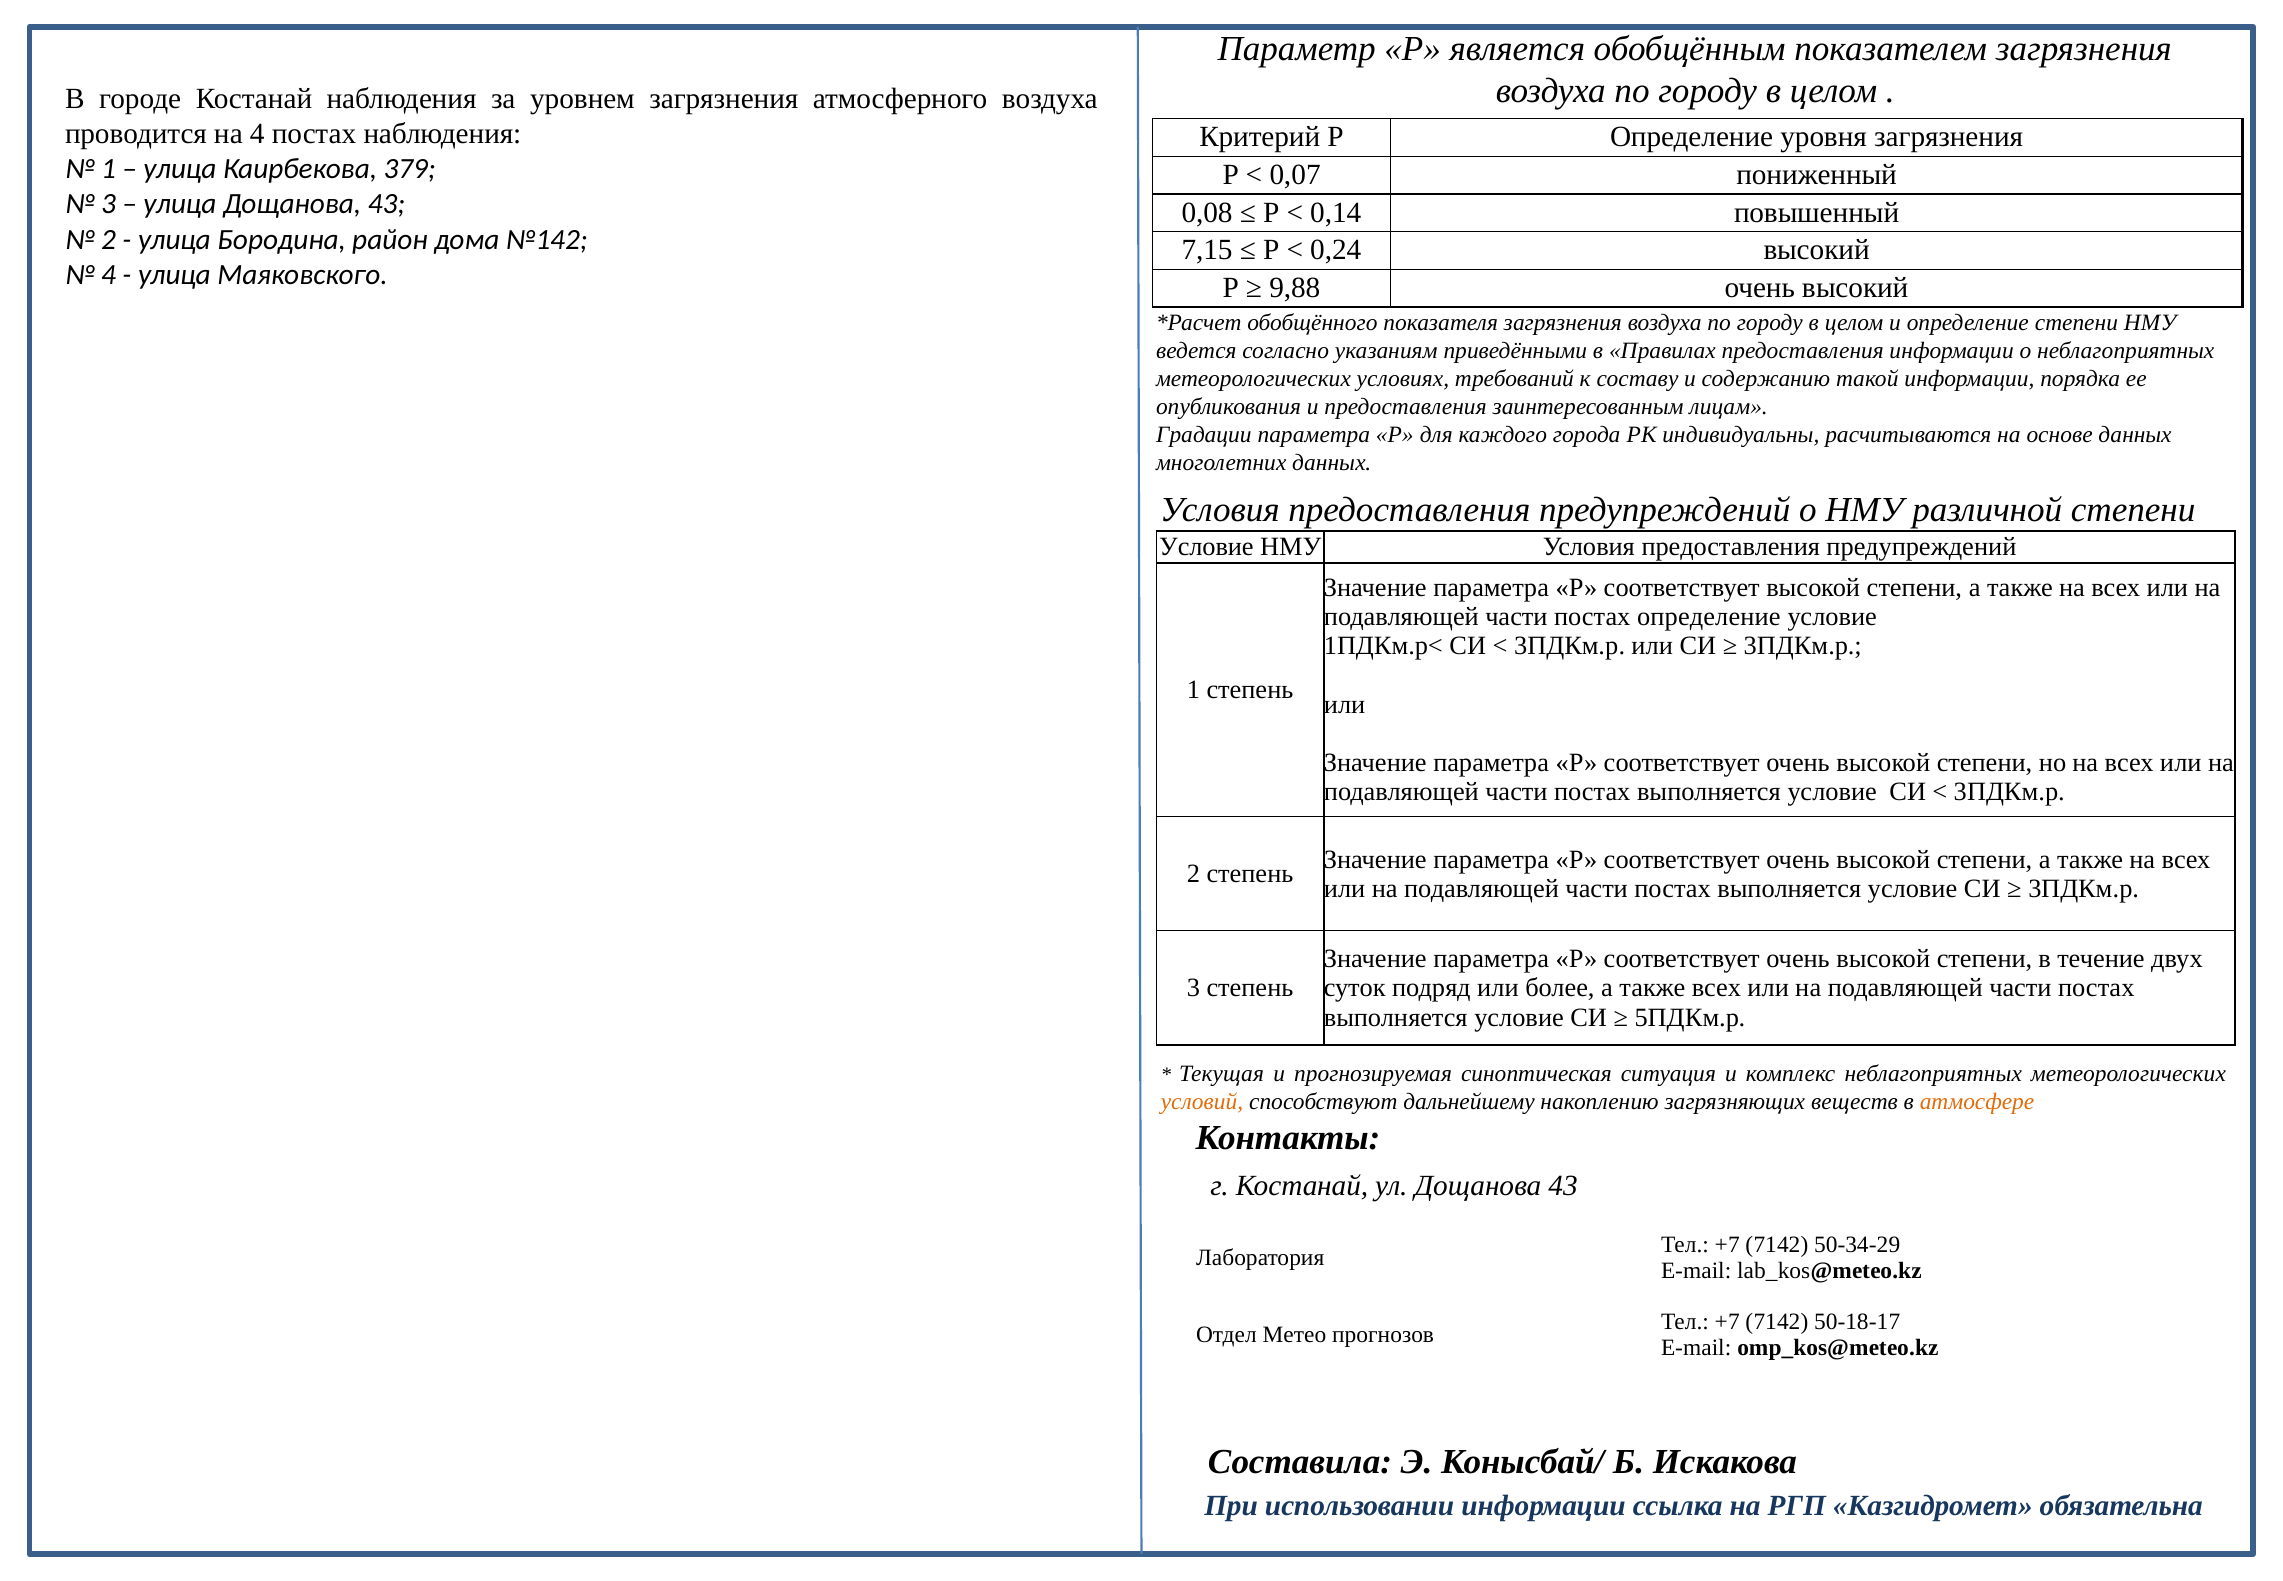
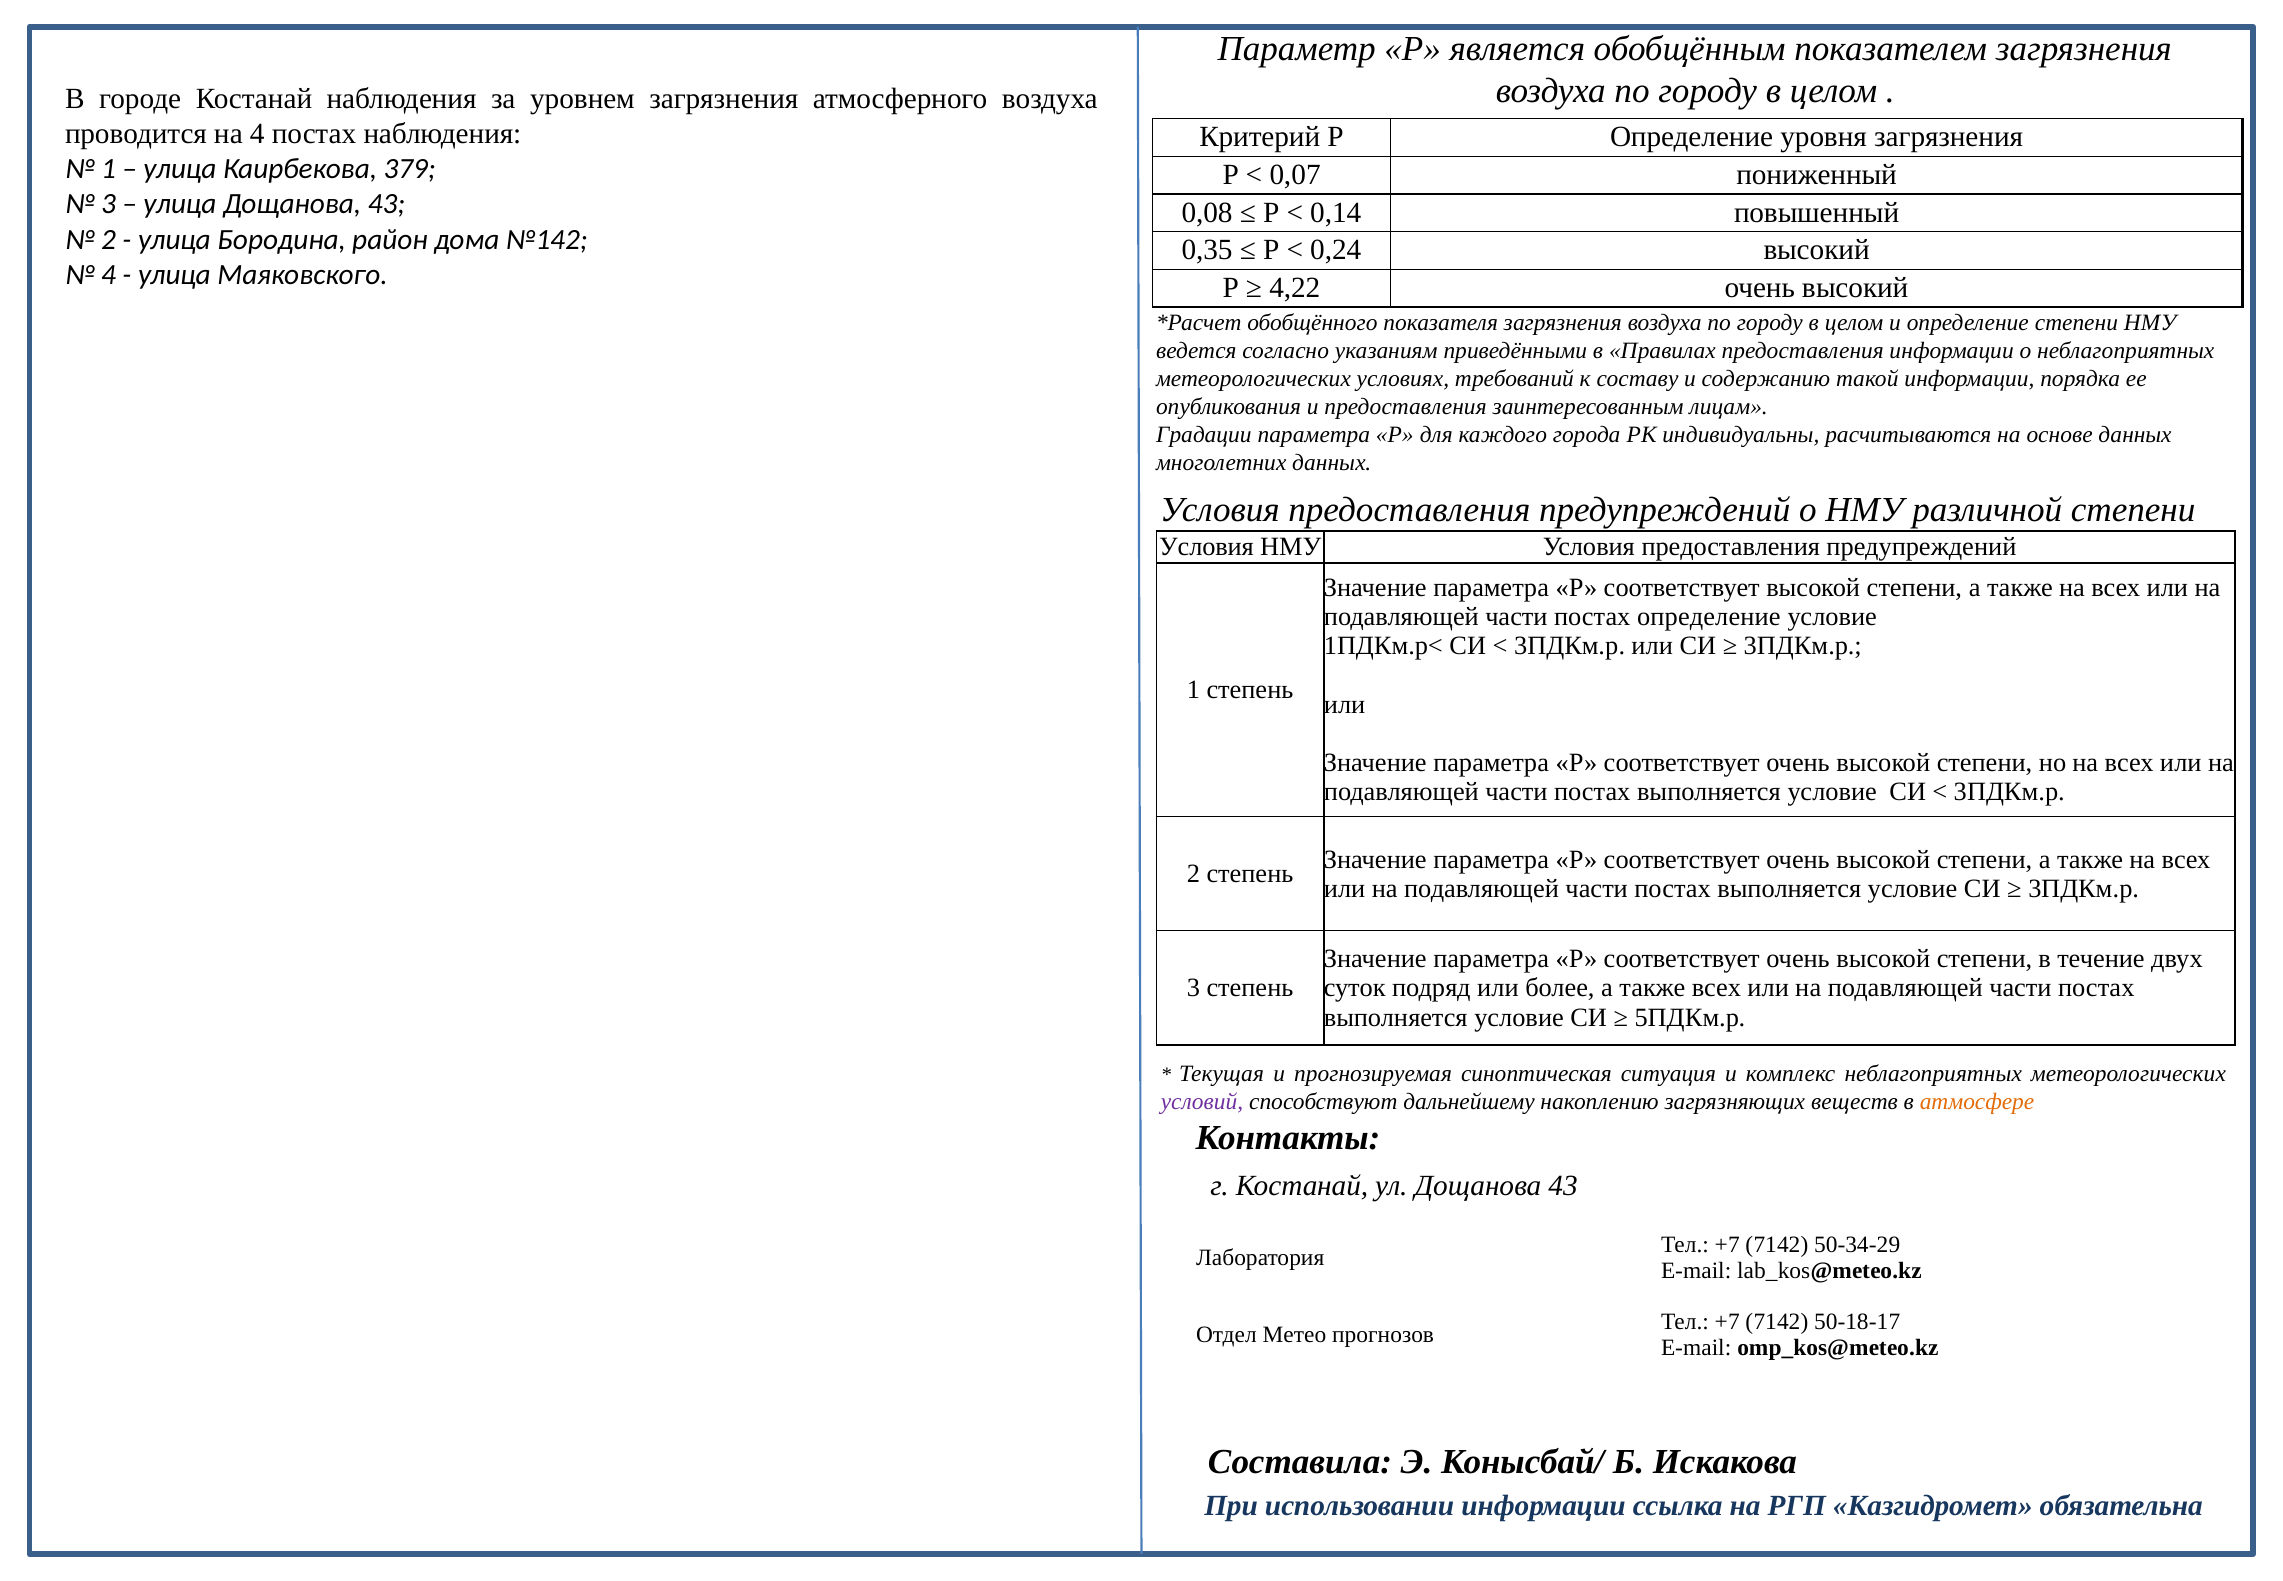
7,15: 7,15 -> 0,35 (1207, 250)
9,88: 9,88 -> 4,22 (1295, 288)
Условие: Условие -> Условия (1206, 547)
условий colour: orange -> purple (1202, 1101)
